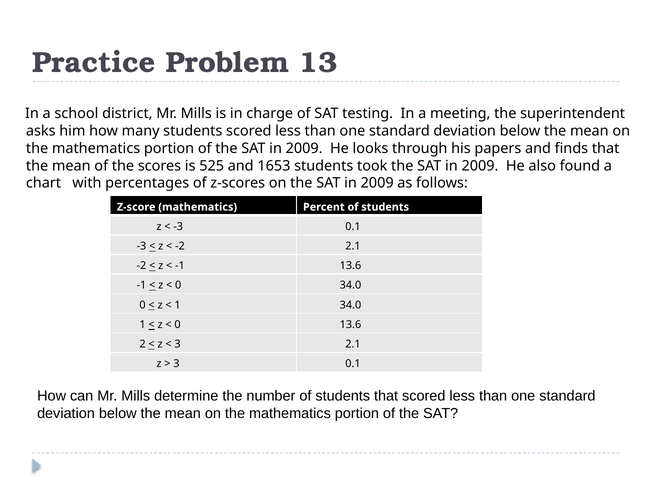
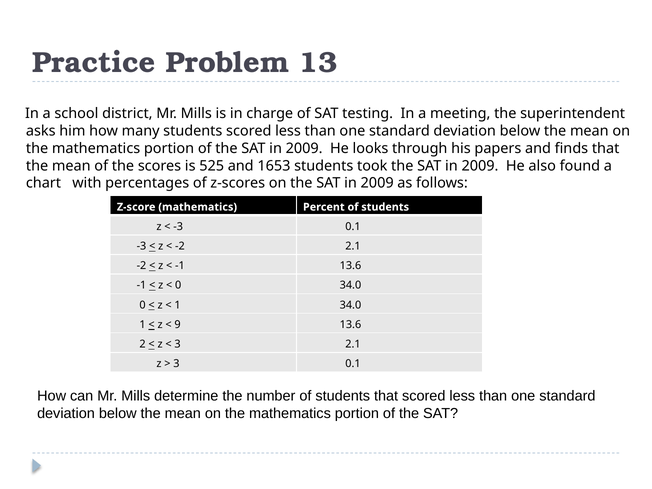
0: 0 -> 9 (178, 325)
